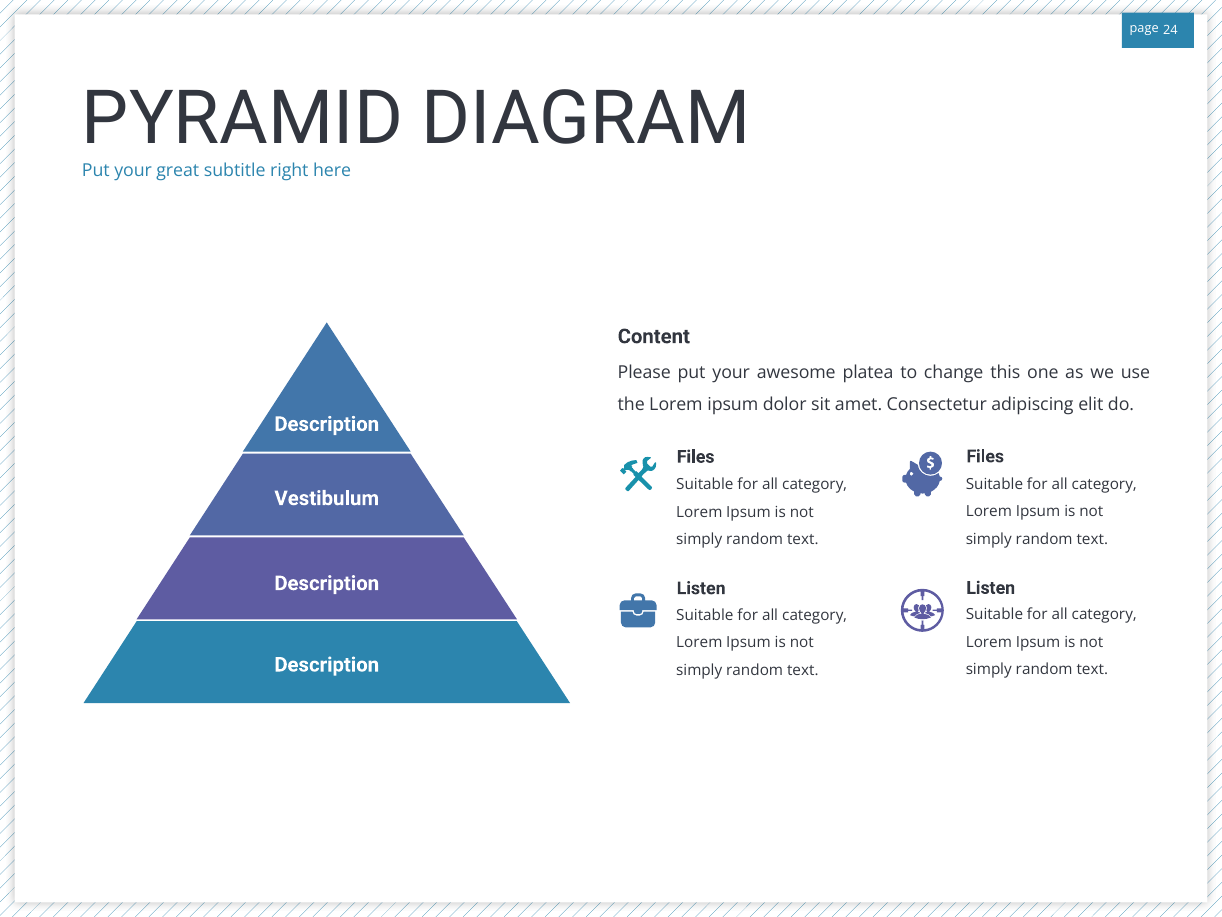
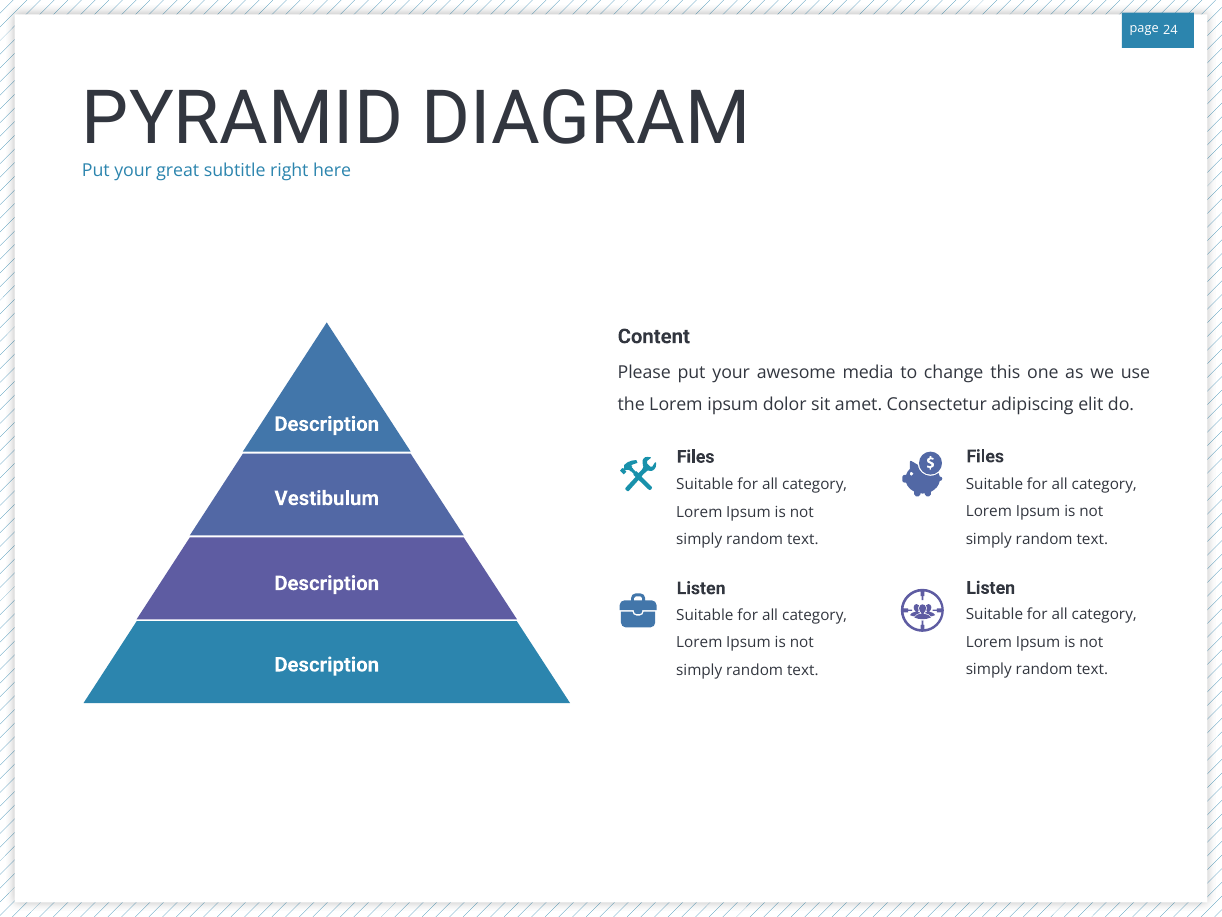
platea: platea -> media (868, 372)
